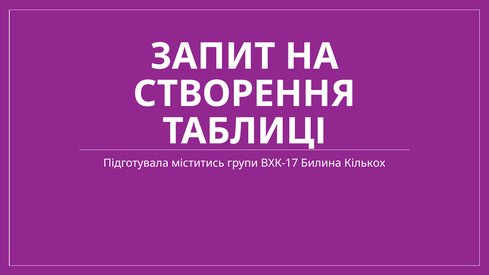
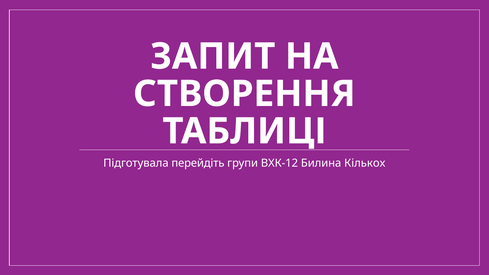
міститись: міститись -> перейдіть (198, 163)
ВХК-17: ВХК-17 -> ВХК-12 (279, 163)
